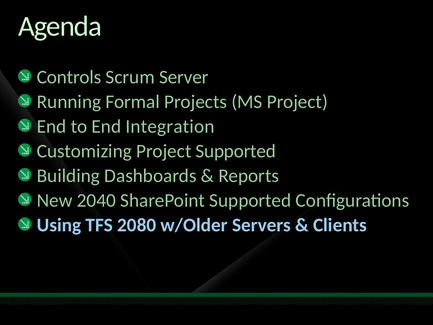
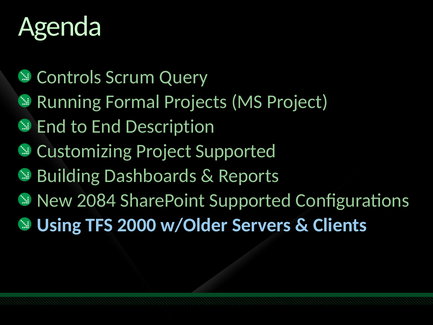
Server: Server -> Query (184, 77)
Integration: Integration -> Description (170, 126)
2040: 2040 -> 2084 (96, 200)
2080: 2080 -> 2000 (137, 225)
